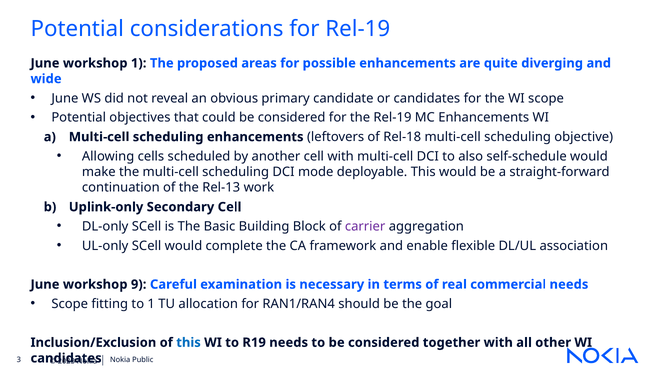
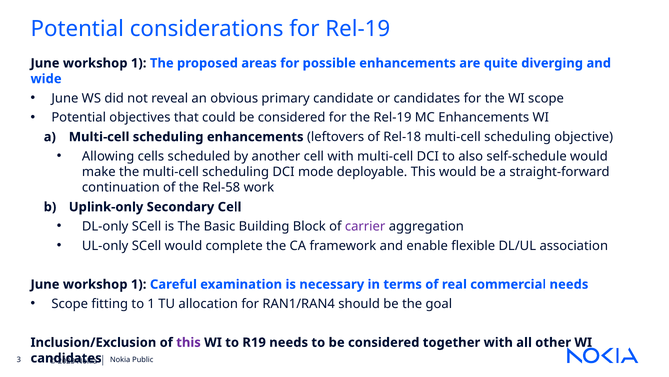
Rel-13: Rel-13 -> Rel-58 (221, 187)
9: 9 -> 1 (139, 284)
this colour: blue -> purple (189, 342)
